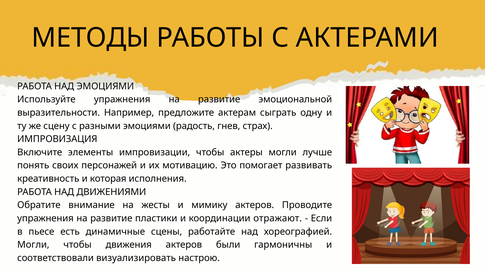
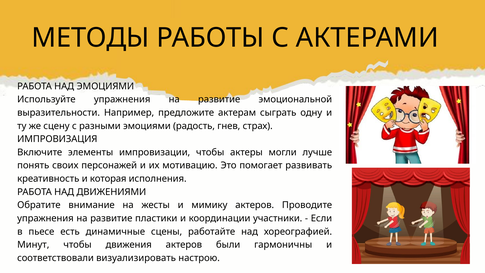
отражают: отражают -> участники (278, 218)
Могли: Могли -> Минут (33, 245)
